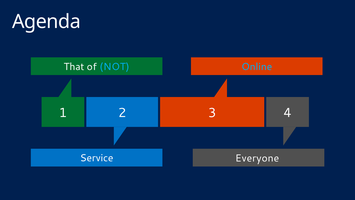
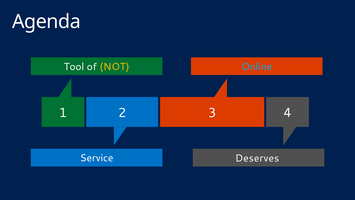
That: That -> Tool (74, 67)
NOT colour: light blue -> yellow (114, 67)
Everyone: Everyone -> Deserves (257, 158)
